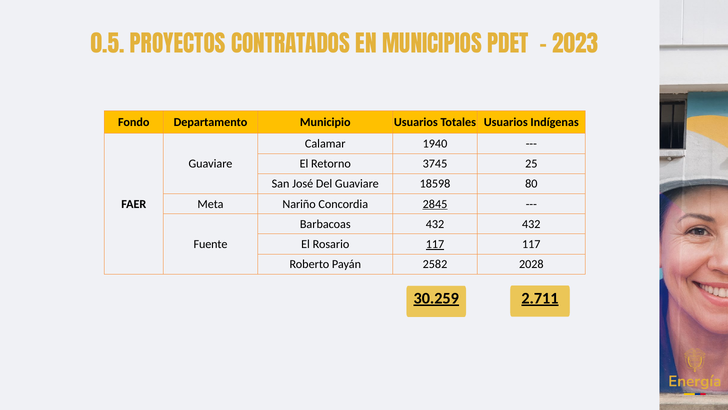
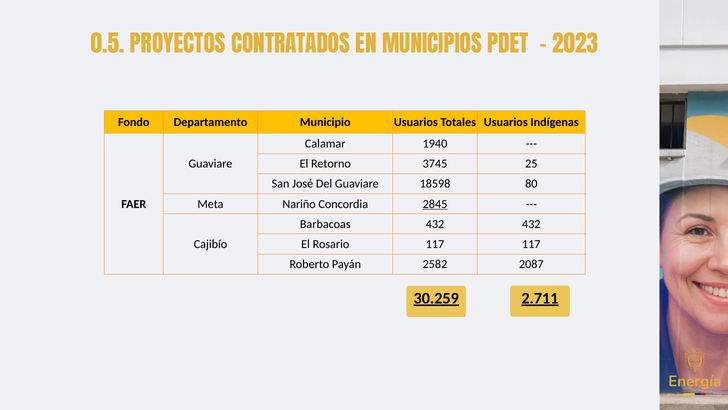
Fuente: Fuente -> Cajibío (210, 244)
117 underline: present -> none (435, 244)
2028: 2028 -> 2087 (531, 264)
